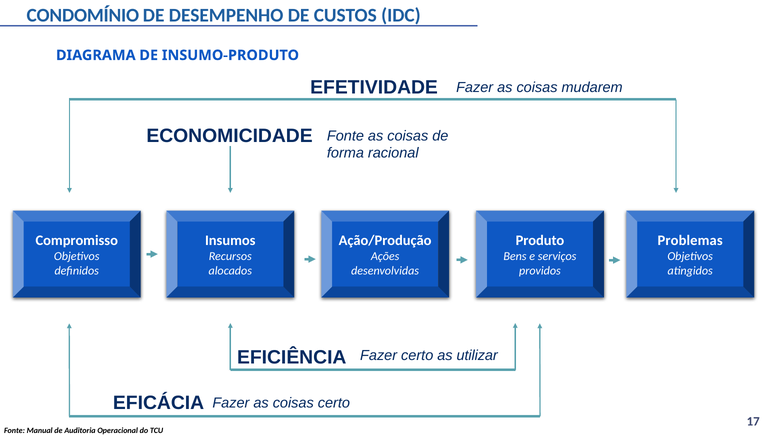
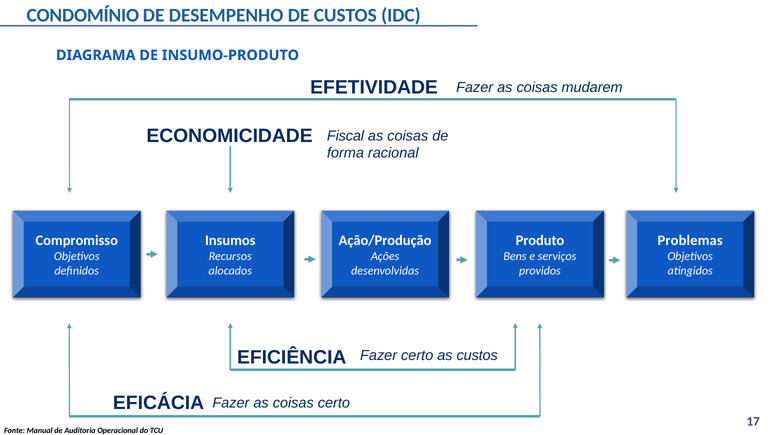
Fonte: Fonte -> Fiscal (346, 136)
as utilizar: utilizar -> custos (477, 356)
